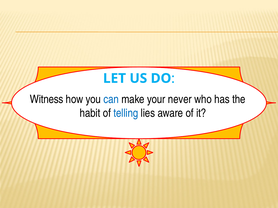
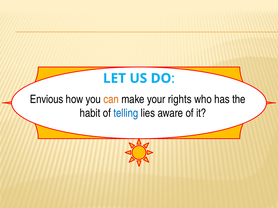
Witness: Witness -> Envious (47, 99)
can colour: blue -> orange (111, 99)
never: never -> rights (180, 99)
